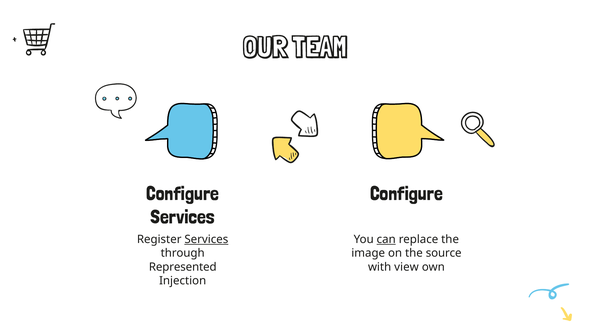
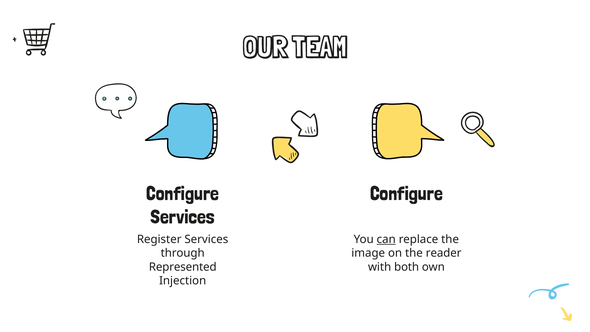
Services underline: present -> none (206, 239)
source: source -> reader (444, 253)
view: view -> both (407, 267)
